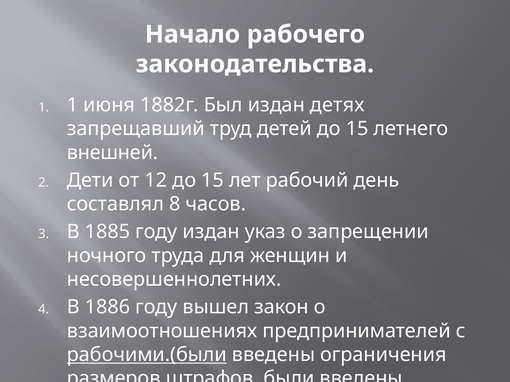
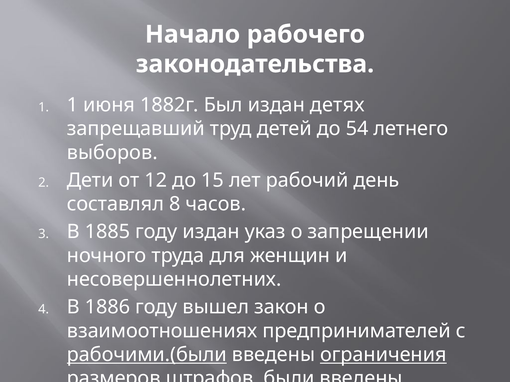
детей до 15: 15 -> 54 (357, 129)
внешней: внешней -> выборов (112, 153)
ограничения underline: none -> present (383, 355)
